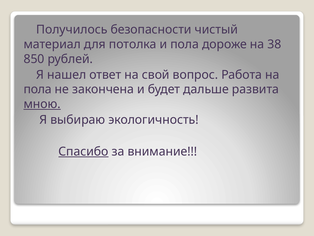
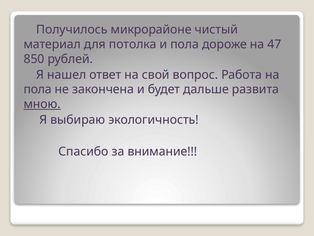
безопасности: безопасности -> микрорайоне (151, 30)
38: 38 -> 47 (274, 44)
Спасибо underline: present -> none (83, 151)
